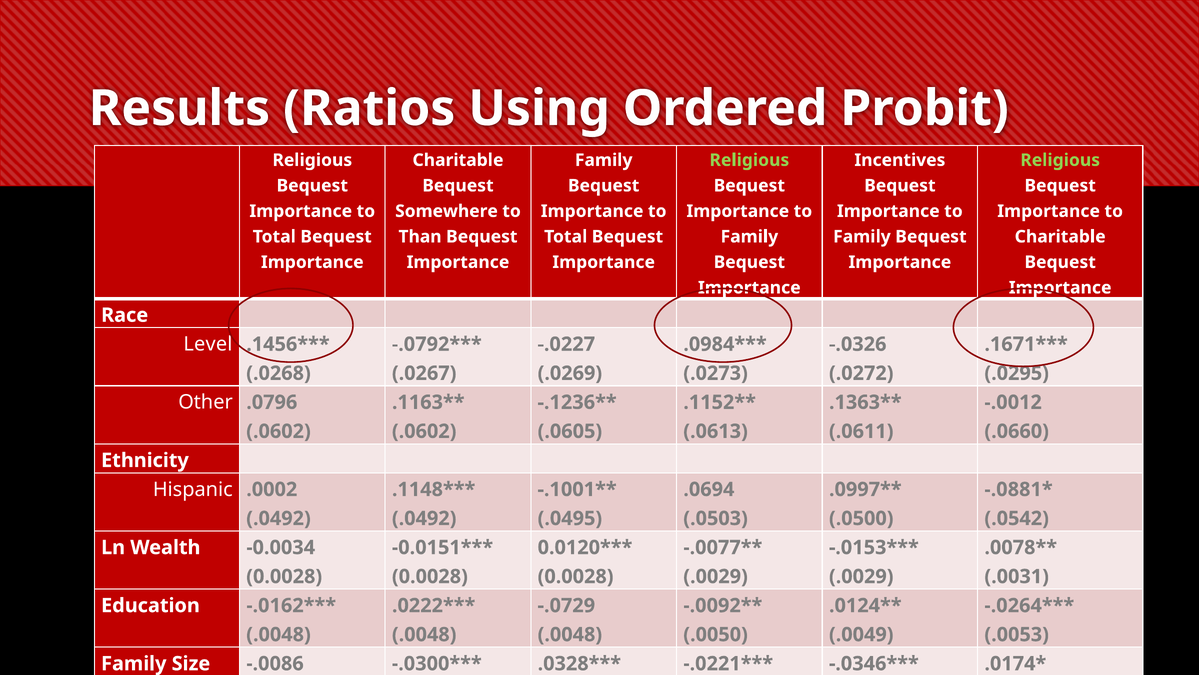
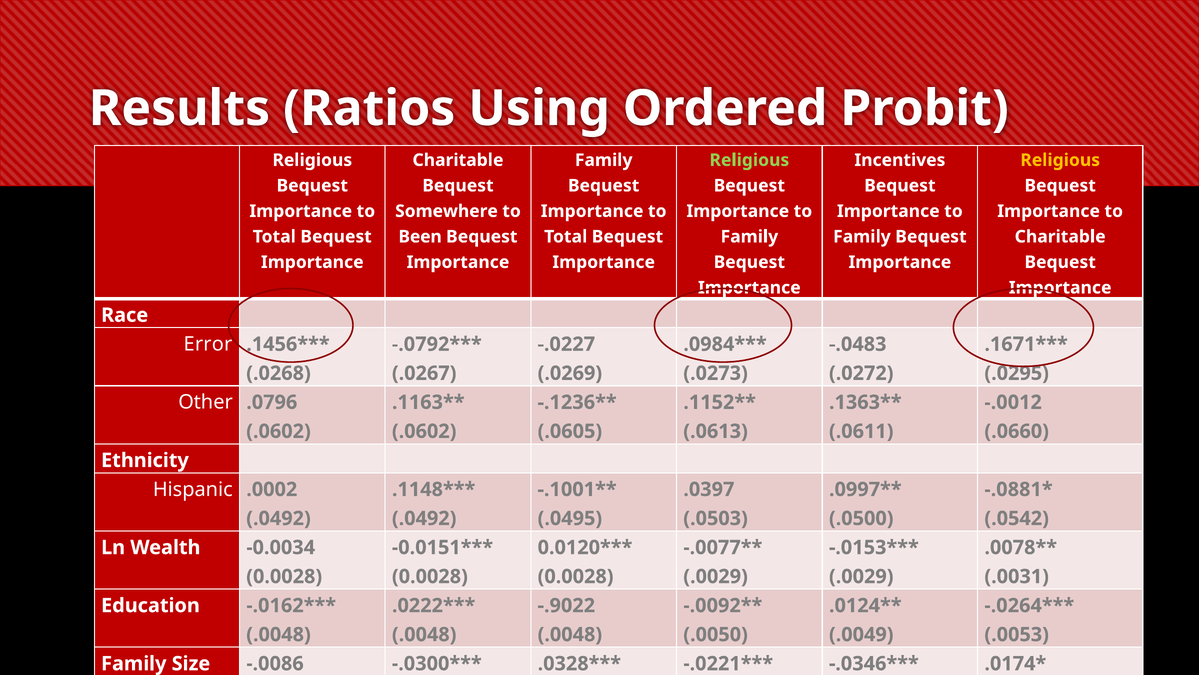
Religious colour: light green -> yellow (1060, 160)
Than: Than -> Been (420, 236)
Level: Level -> Error (208, 344)
-.0326: -.0326 -> -.0483 (858, 344)
.0694: .0694 -> .0397 (709, 489)
-.0729: -.0729 -> -.9022 (566, 605)
